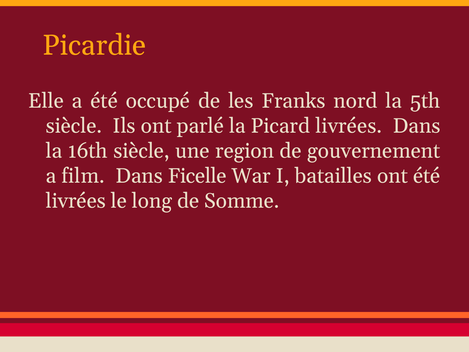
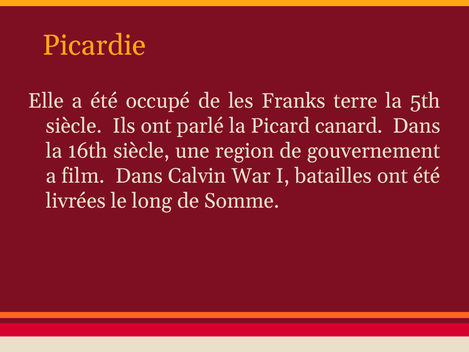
nord: nord -> terre (356, 101)
Picard livrées: livrées -> canard (349, 126)
Ficelle: Ficelle -> Calvin (197, 176)
